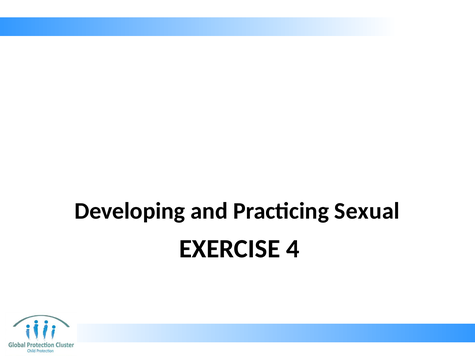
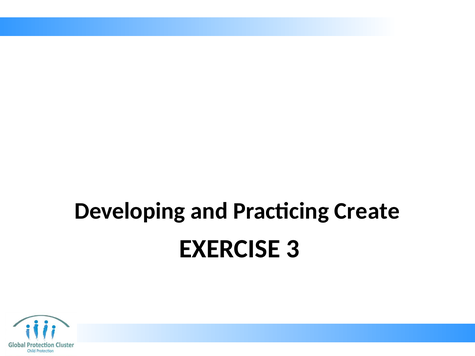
Sexual: Sexual -> Create (367, 211)
4: 4 -> 3 (293, 249)
